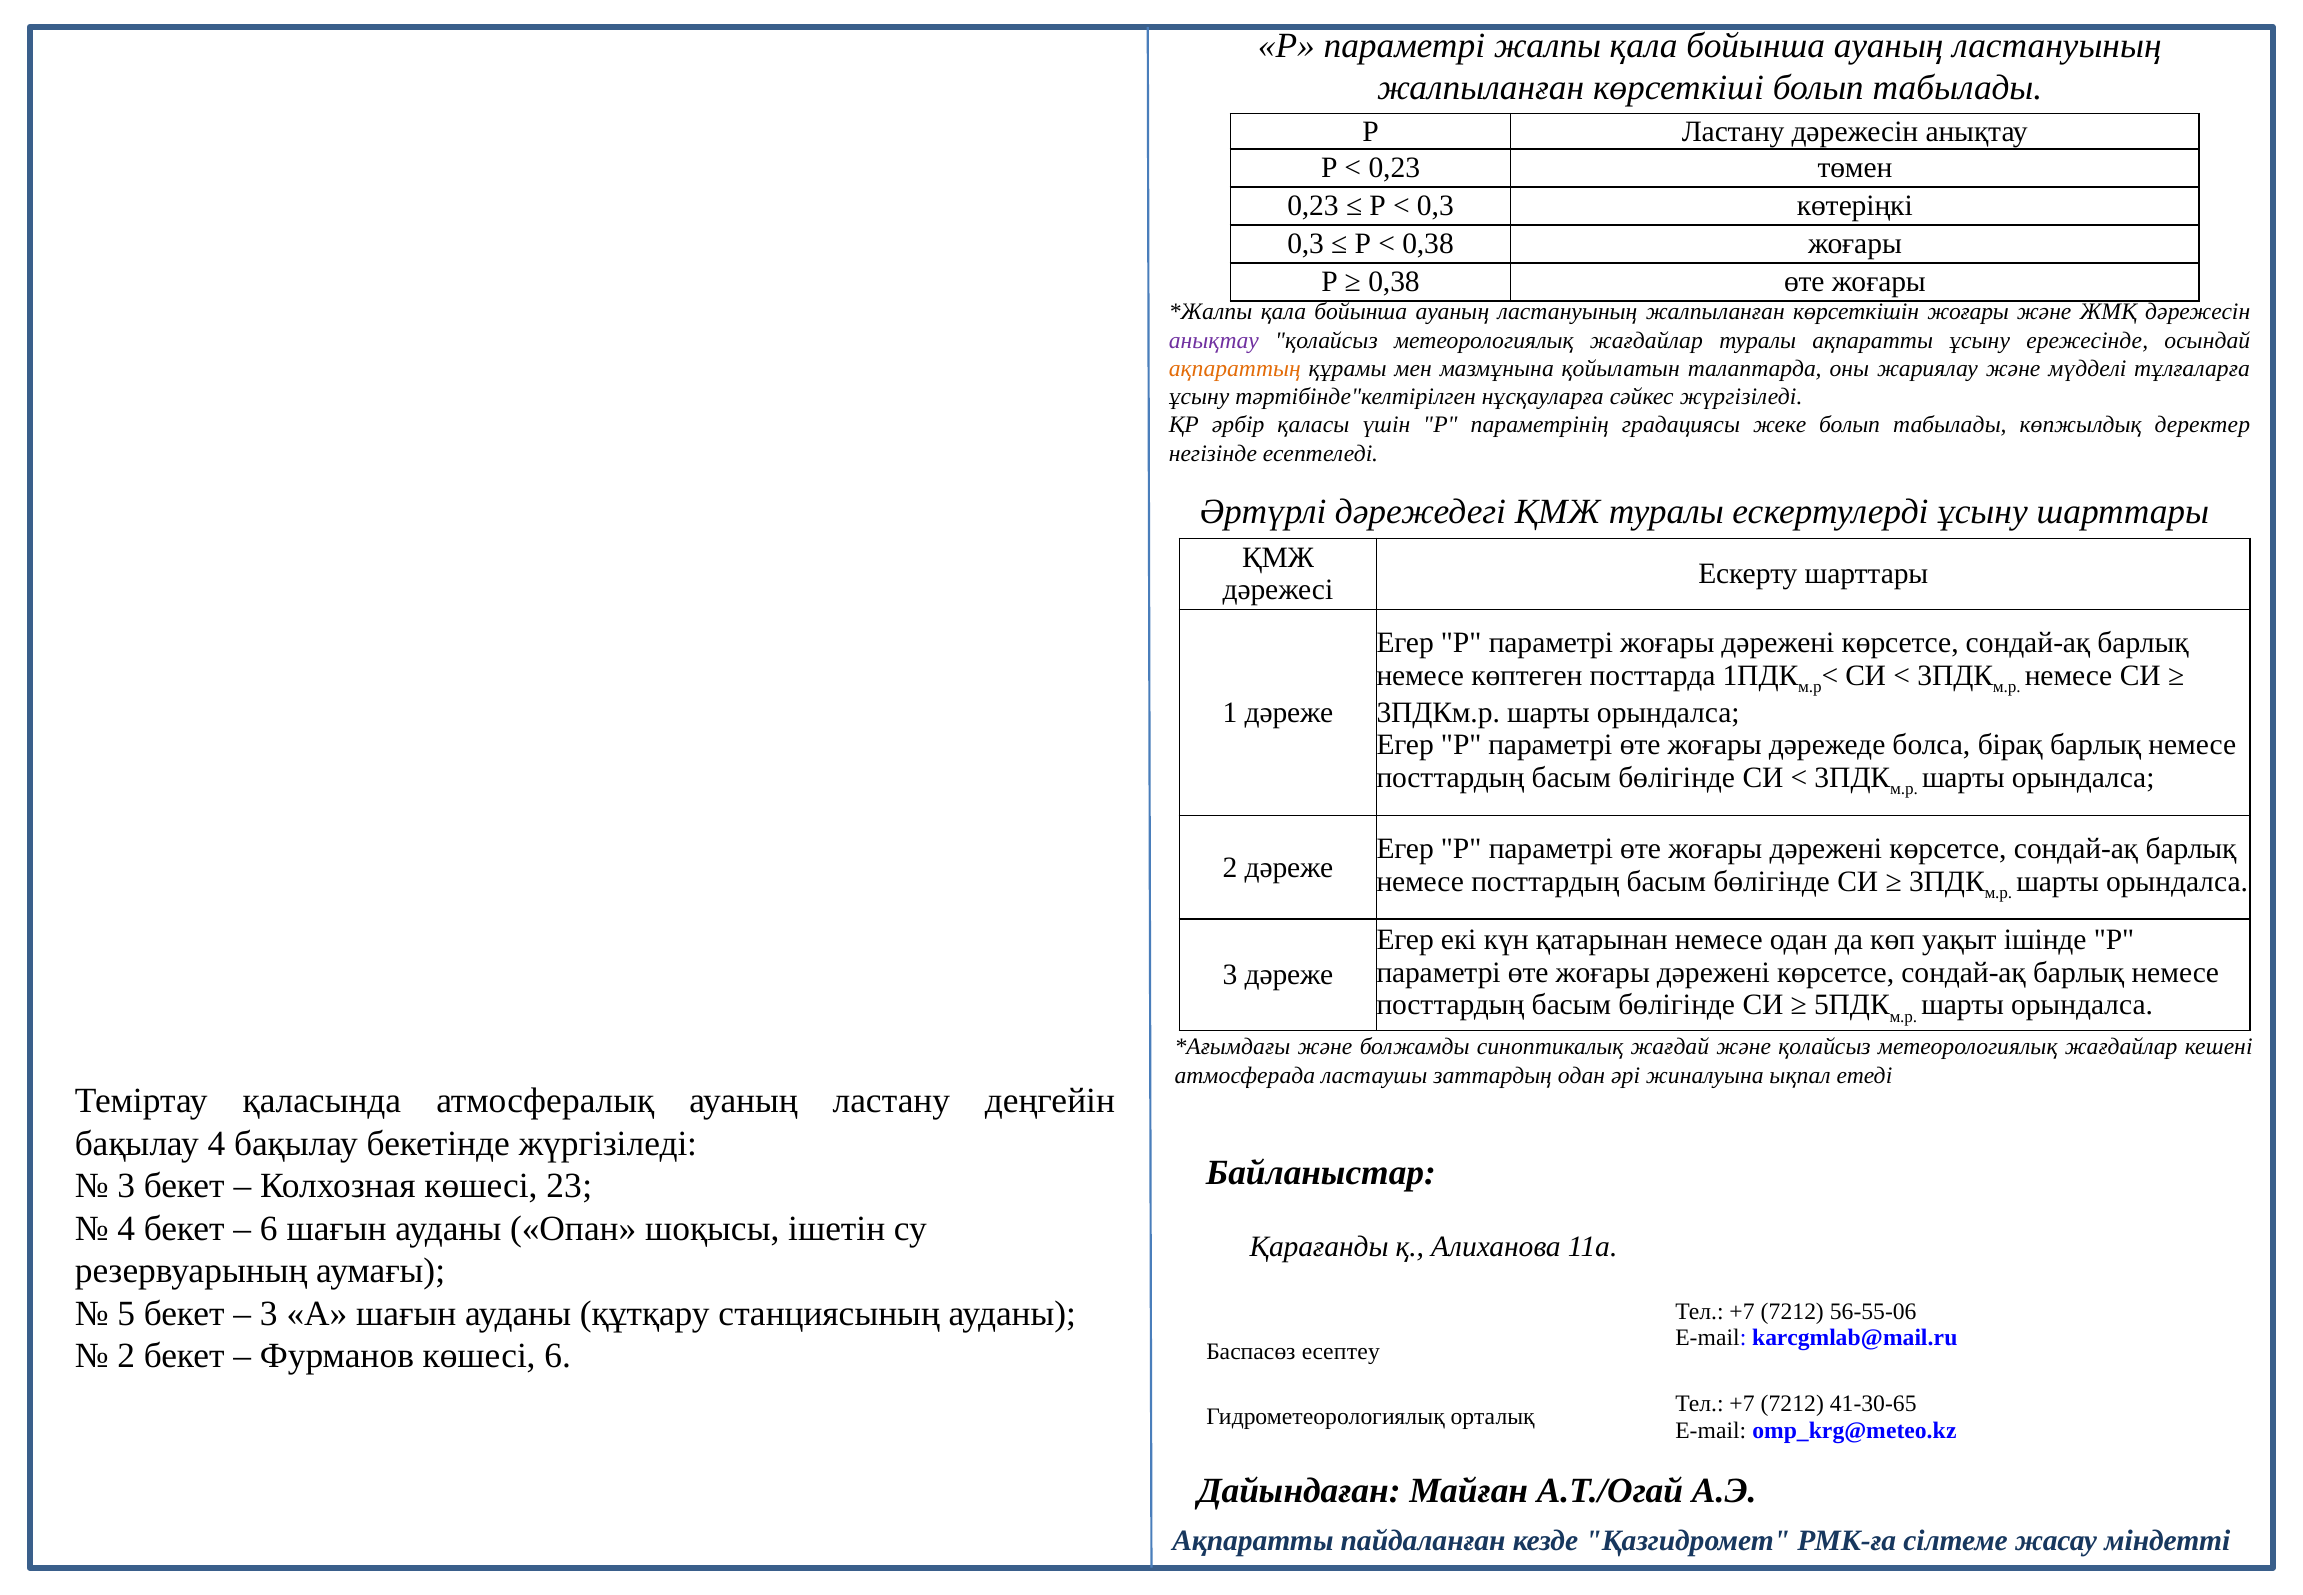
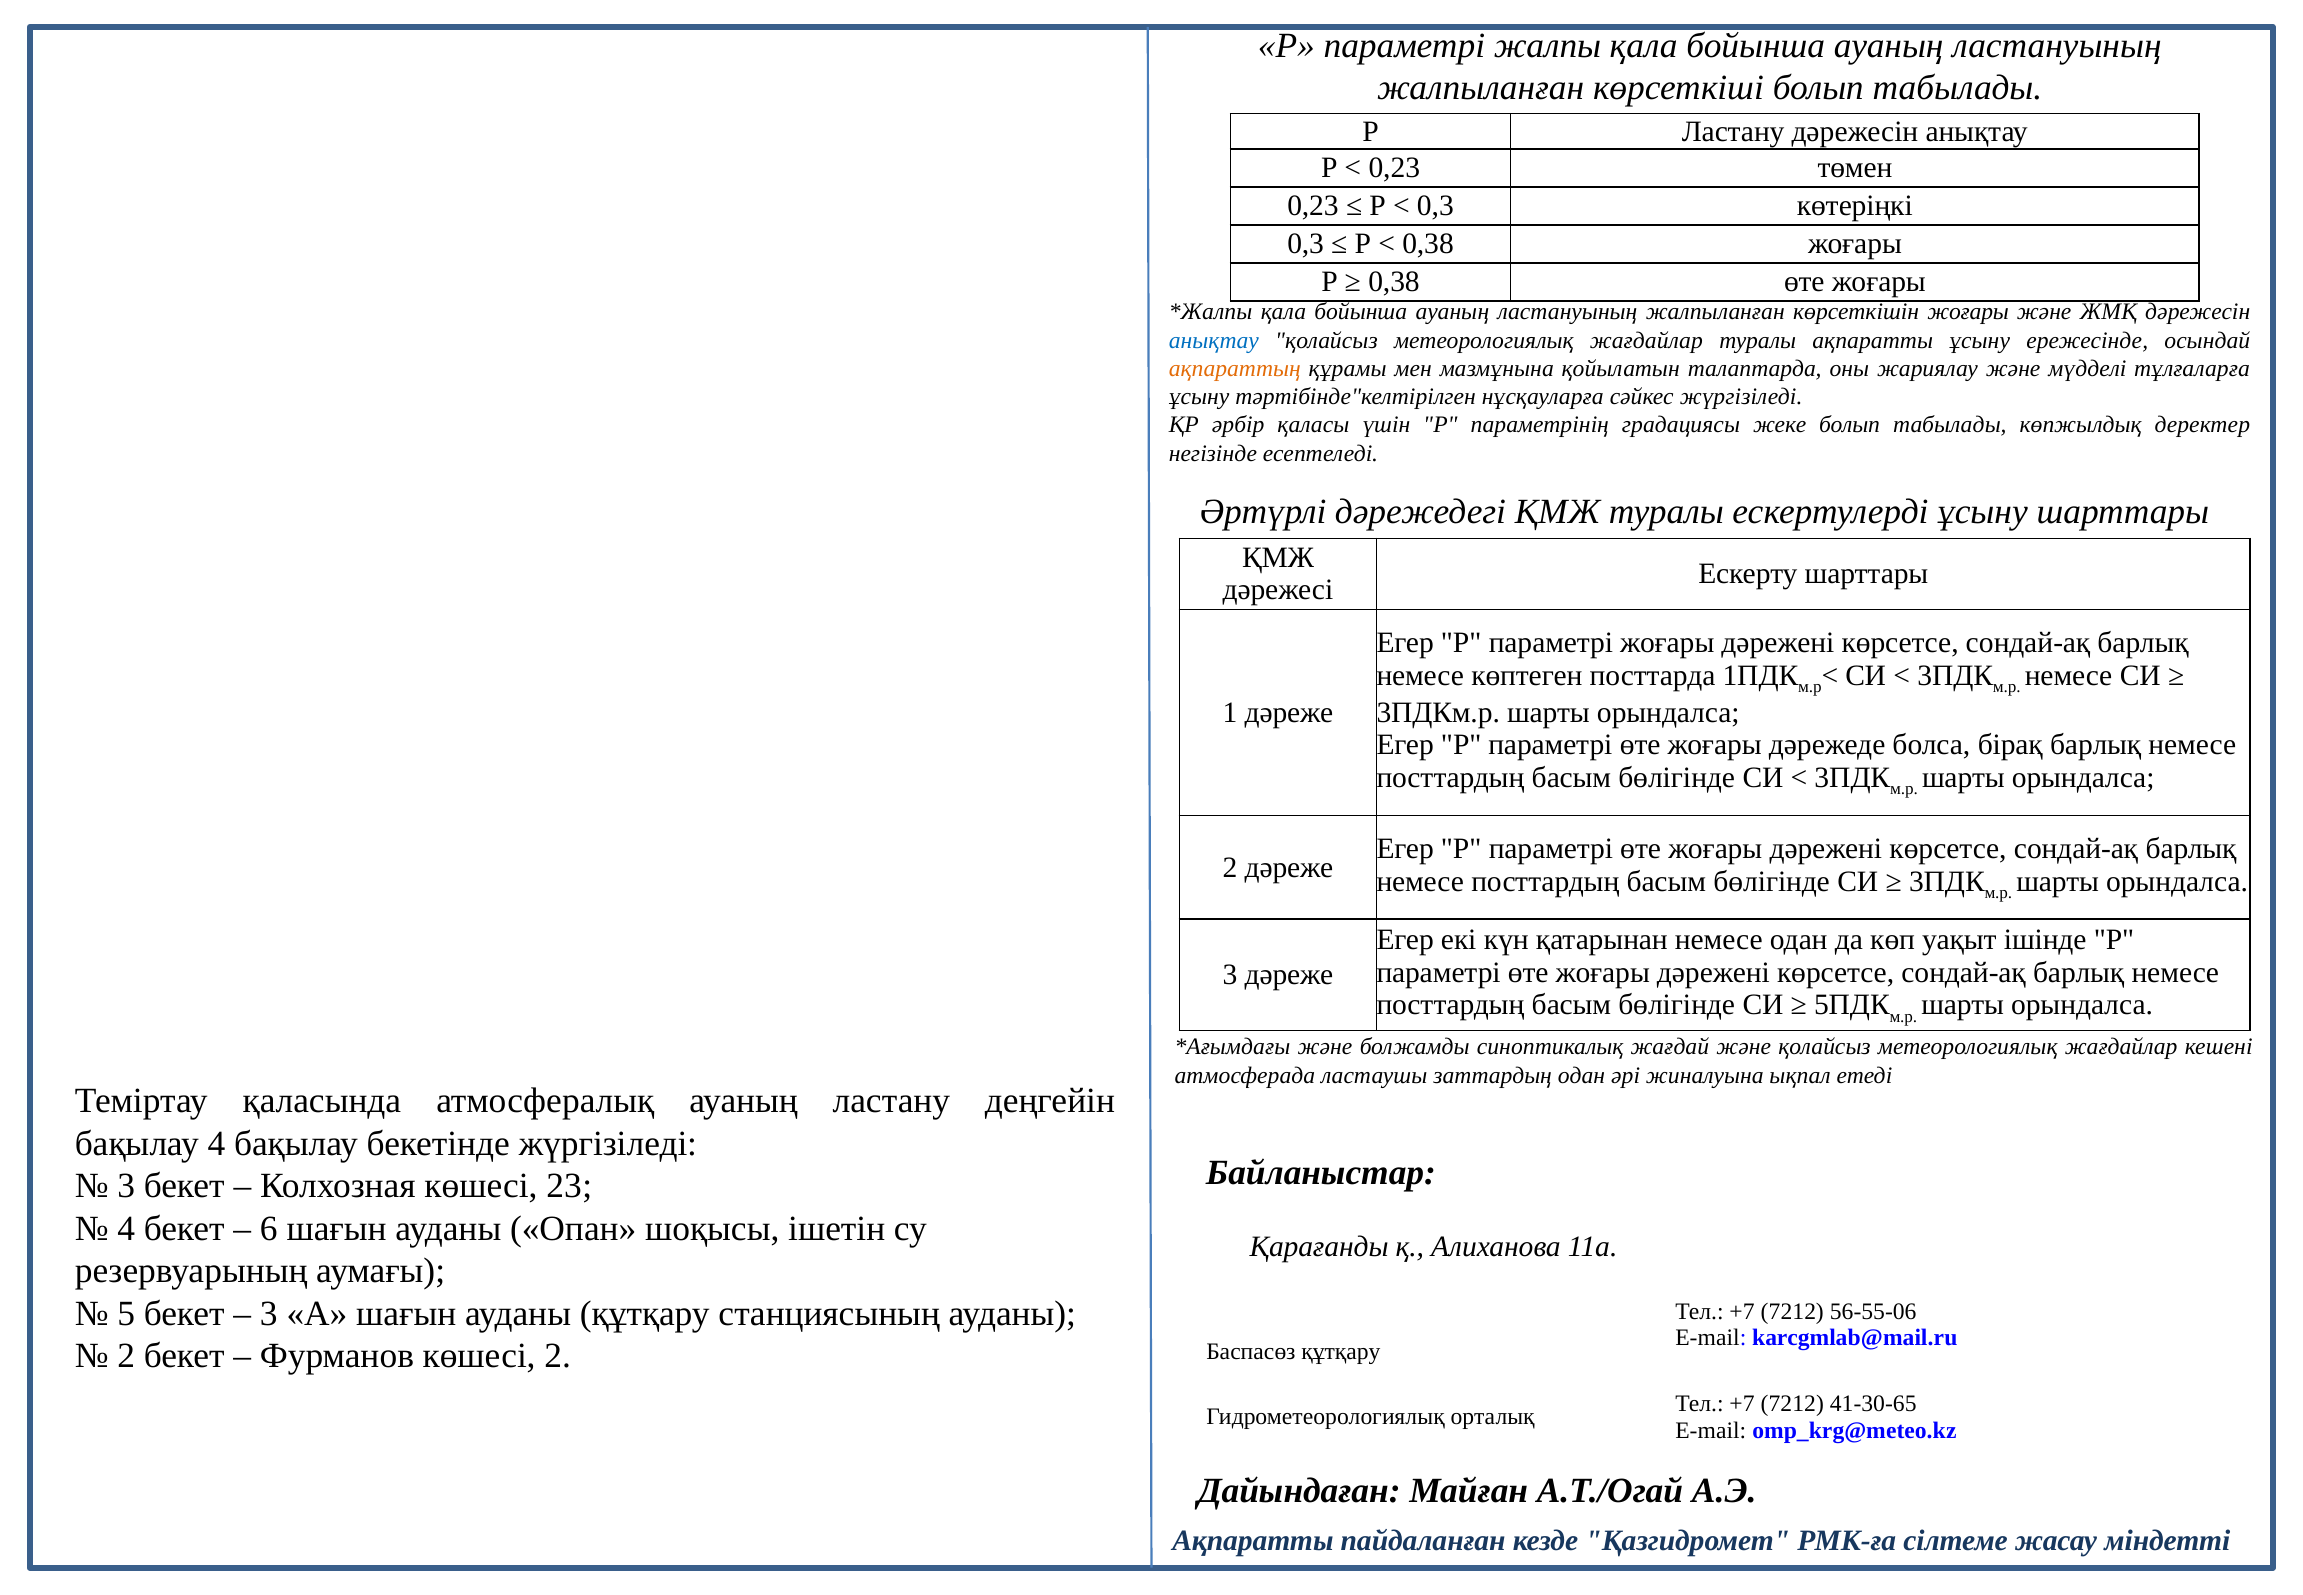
анықтау colour: purple -> blue (1214, 340)
көшесі 6: 6 -> 2 (558, 1356)
Баспасөз есептеу: есептеу -> құтқару (1341, 1351)
